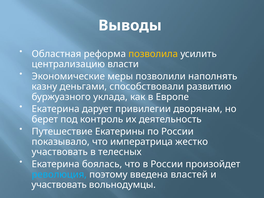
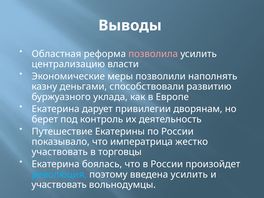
позволила colour: yellow -> pink (153, 54)
телесных: телесных -> торговцы (120, 152)
введена властей: властей -> усилить (189, 174)
